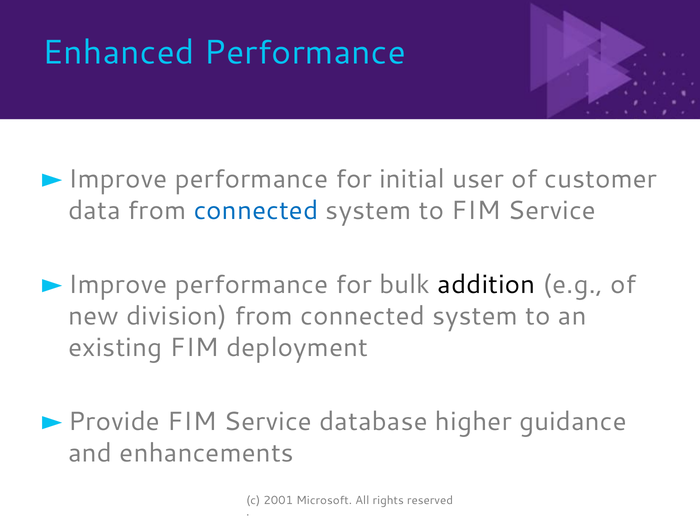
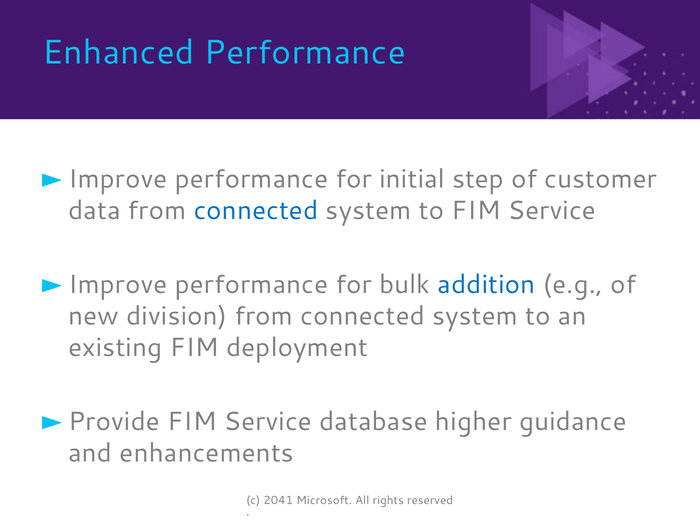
user: user -> step (478, 179)
addition colour: black -> blue (486, 284)
2001: 2001 -> 2041 (278, 500)
